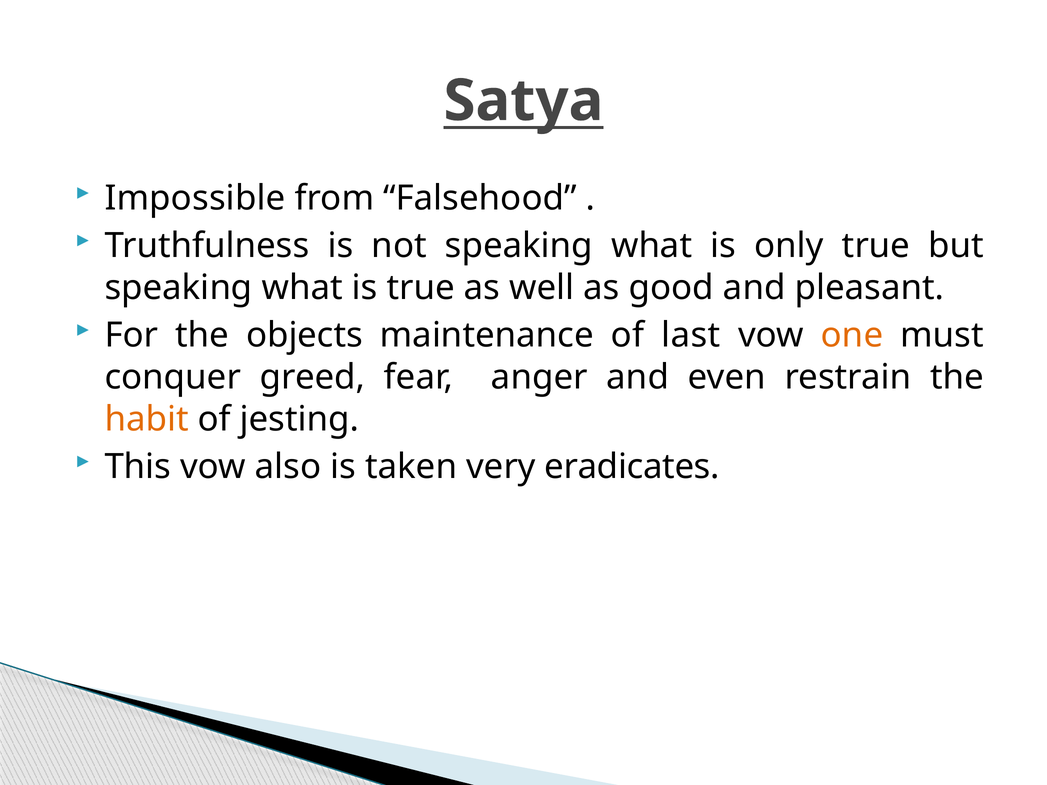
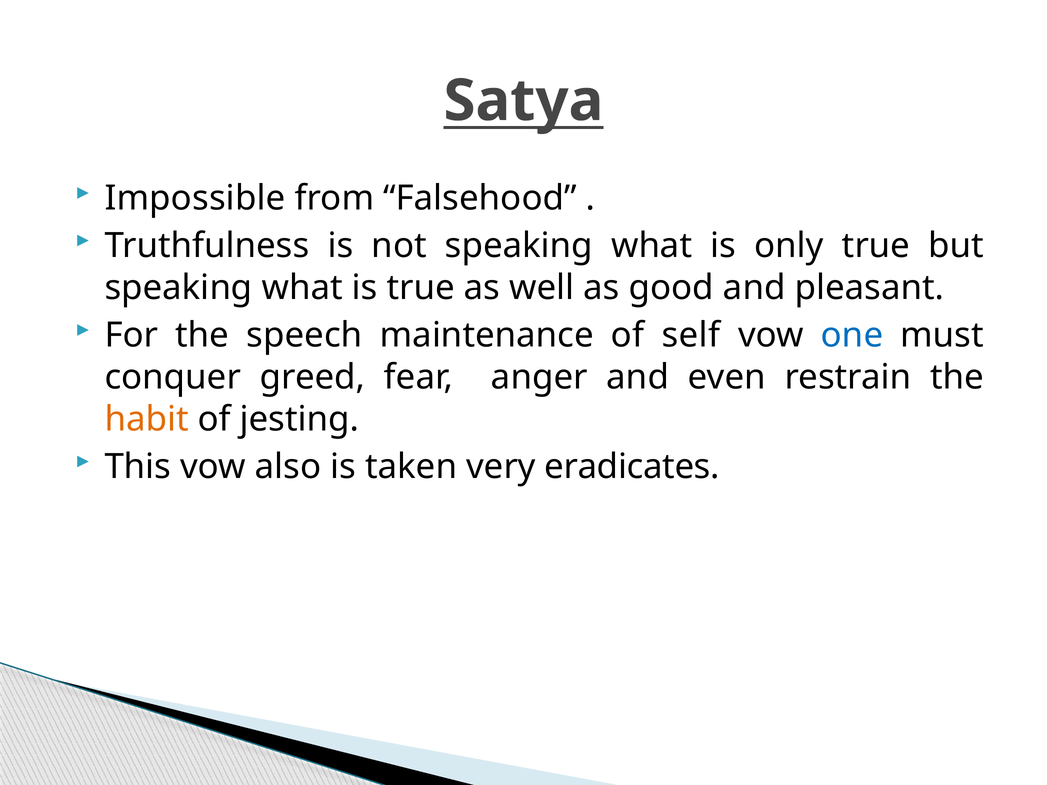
objects: objects -> speech (304, 335)
last: last -> self (691, 335)
one colour: orange -> blue (852, 335)
